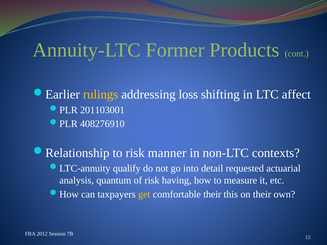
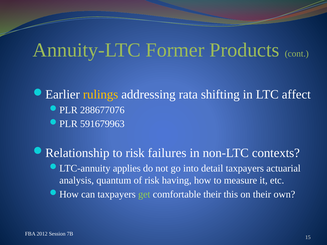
loss: loss -> rata (188, 95)
201103001: 201103001 -> 288677076 (102, 110)
408276910: 408276910 -> 591679963 (102, 124)
manner: manner -> failures (167, 153)
qualify: qualify -> applies (127, 169)
detail requested: requested -> taxpayers (245, 169)
get colour: yellow -> light green (144, 195)
